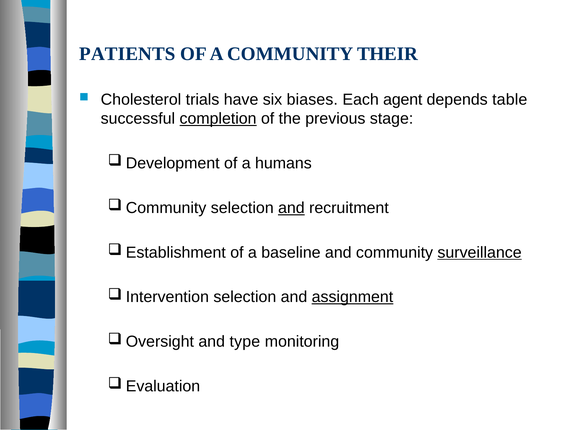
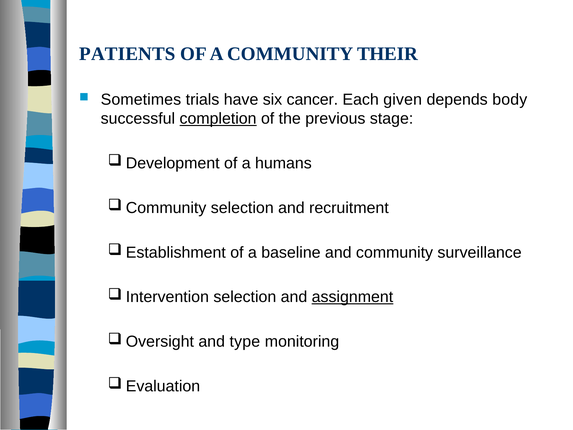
Cholesterol: Cholesterol -> Sometimes (141, 99)
biases: biases -> cancer (312, 99)
agent: agent -> given (403, 99)
table: table -> body (510, 99)
and underline: present -> none (291, 208)
surveillance underline: present -> none (480, 252)
